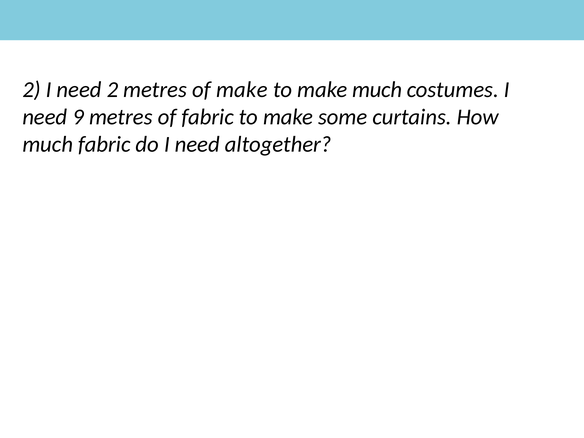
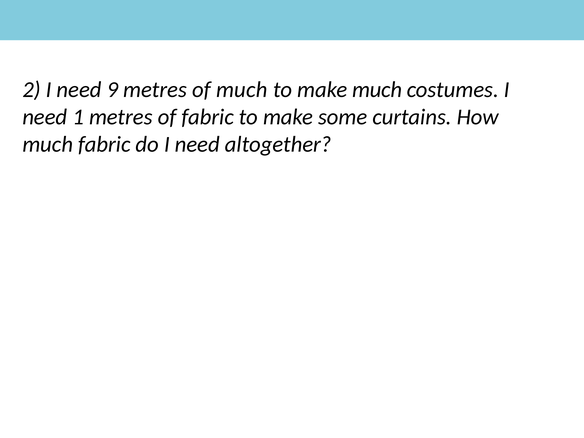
need 2: 2 -> 9 (112, 90)
of make: make -> much (242, 90)
9: 9 -> 1 (78, 117)
